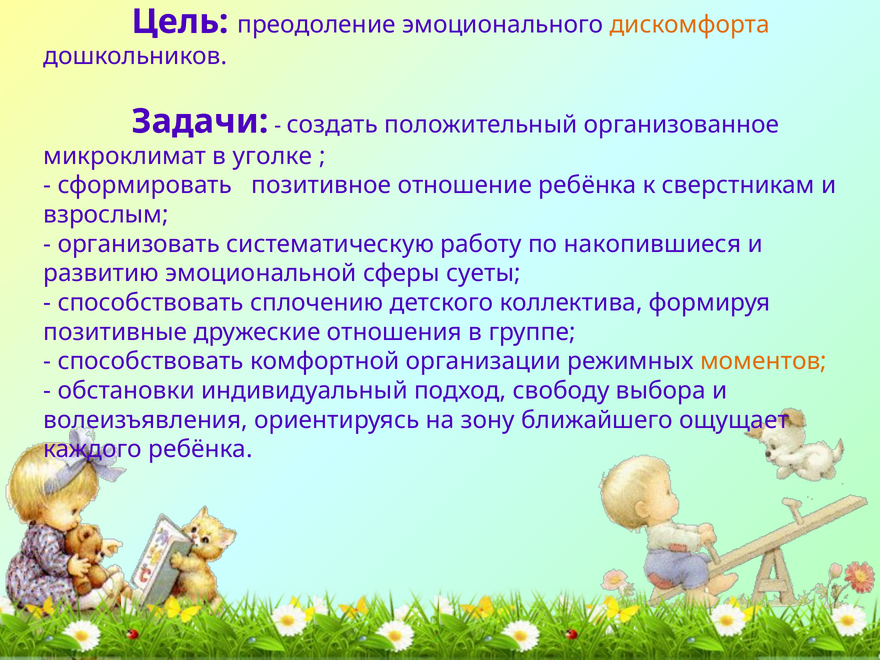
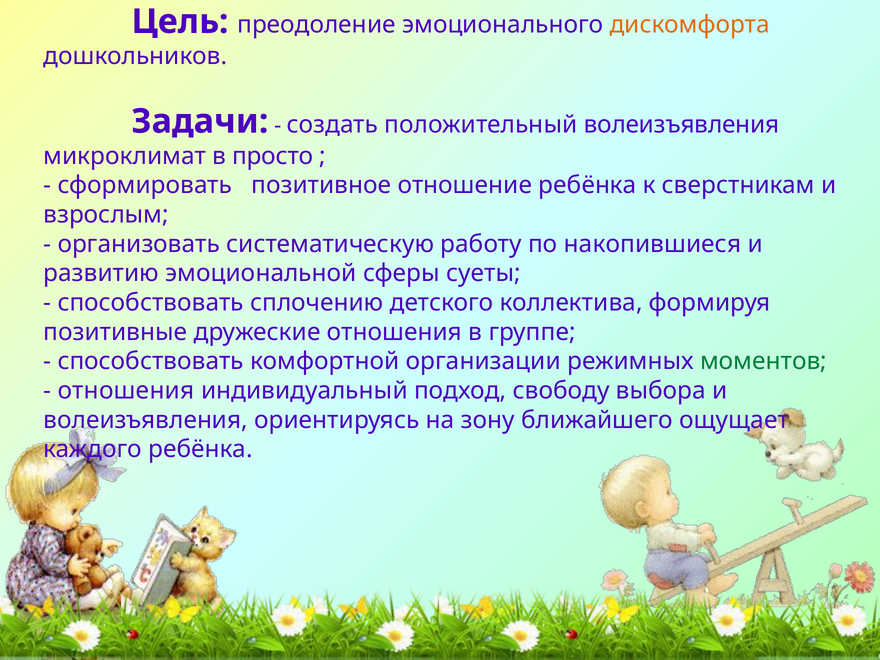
положительный организованное: организованное -> волеизъявления (681, 125)
уголке: уголке -> просто (273, 156)
моментов colour: orange -> green (764, 361)
обстановки: обстановки -> отношения (126, 391)
